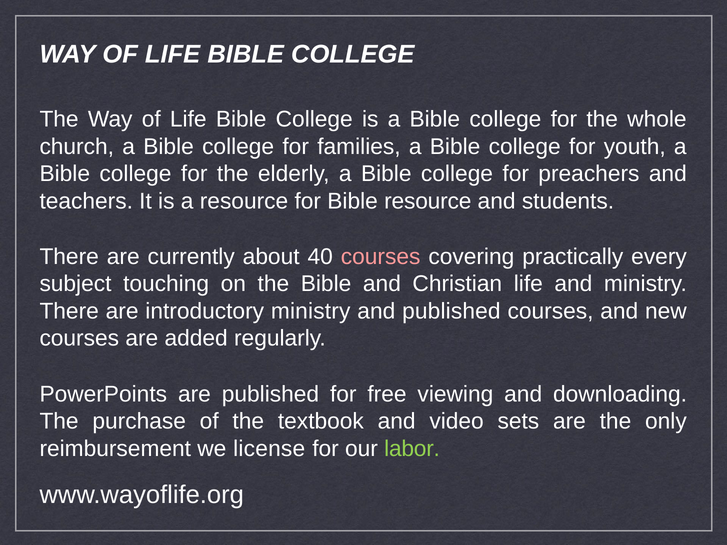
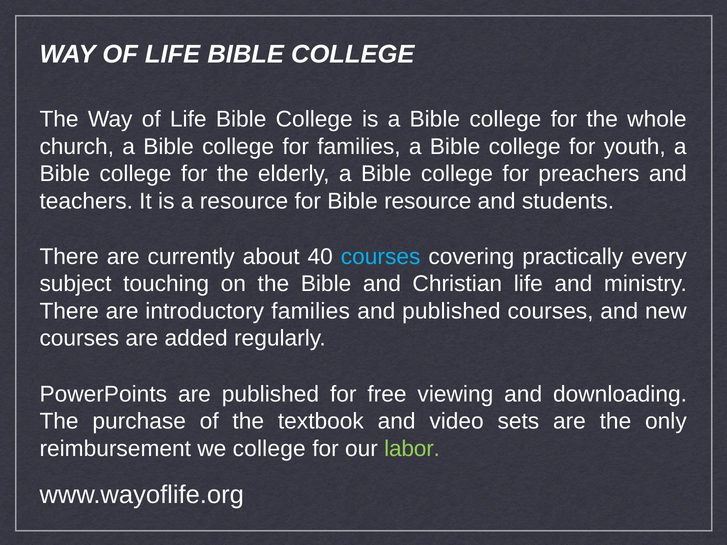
courses colour: pink -> light blue (381, 257)
introductory ministry: ministry -> families (311, 311)
we license: license -> college (269, 449)
